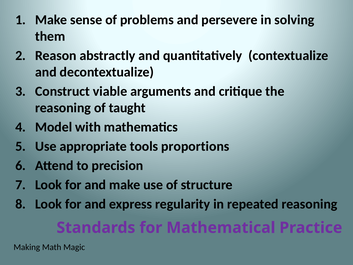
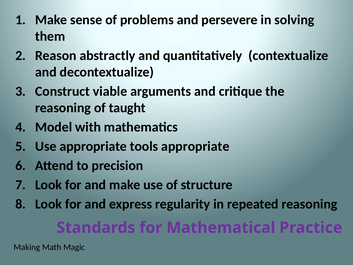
tools proportions: proportions -> appropriate (195, 146)
